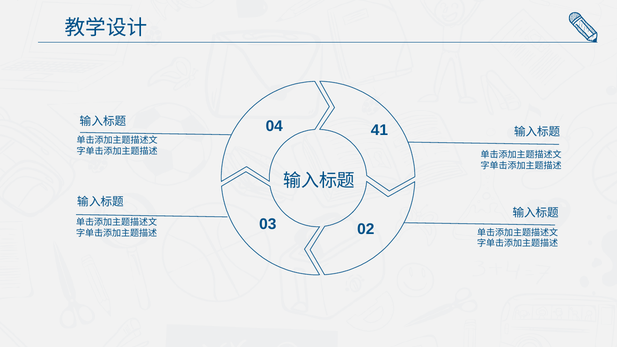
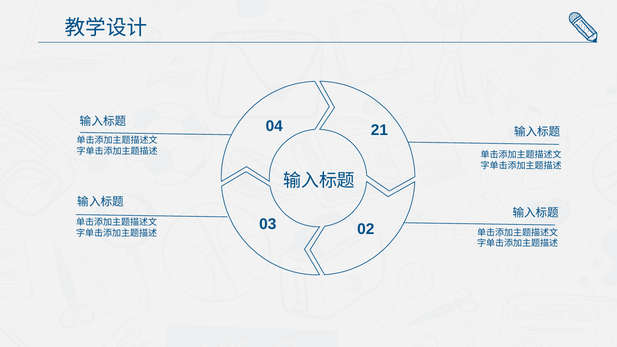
41: 41 -> 21 (379, 130)
